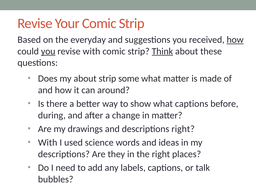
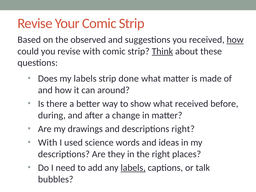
everyday: everyday -> observed (88, 40)
you underline: present -> none (48, 51)
my about: about -> labels (85, 79)
some: some -> done (129, 79)
what captions: captions -> received (192, 104)
labels underline: none -> present (133, 168)
